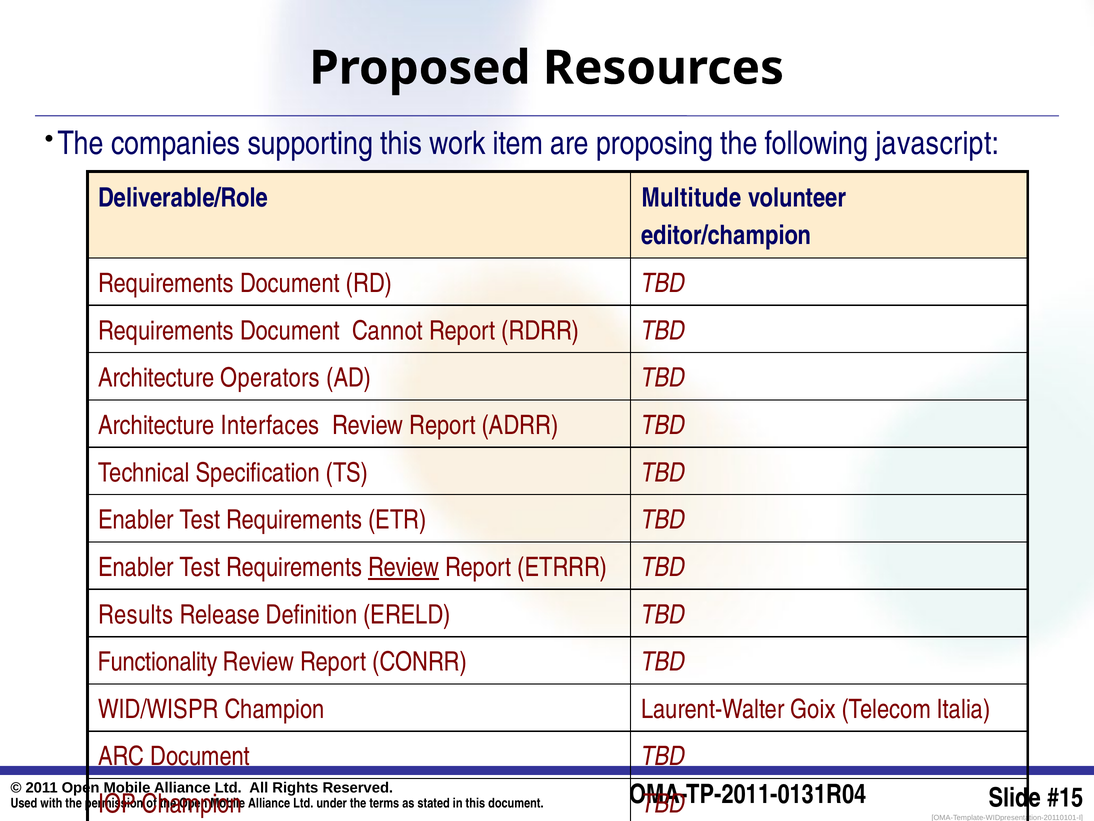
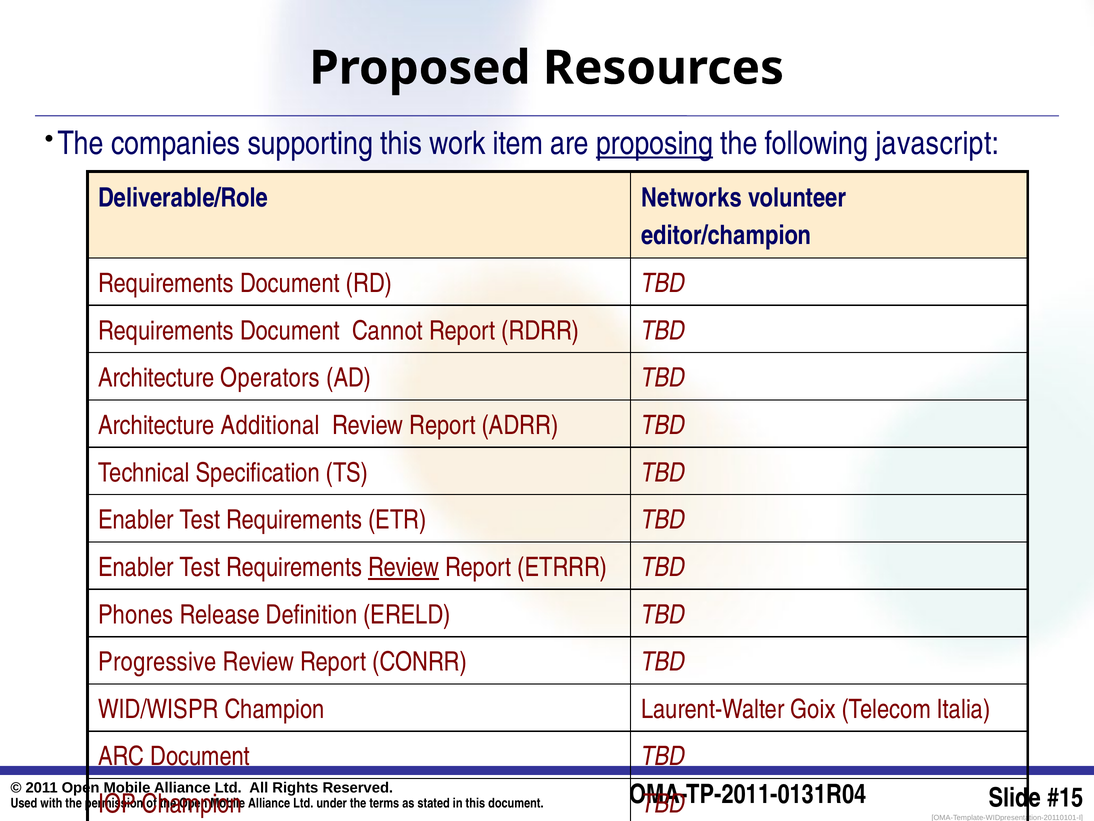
proposing underline: none -> present (655, 144)
Multitude: Multitude -> Networks (691, 198)
Interfaces: Interfaces -> Additional (270, 425)
Results: Results -> Phones (136, 615)
Functionality: Functionality -> Progressive (157, 662)
